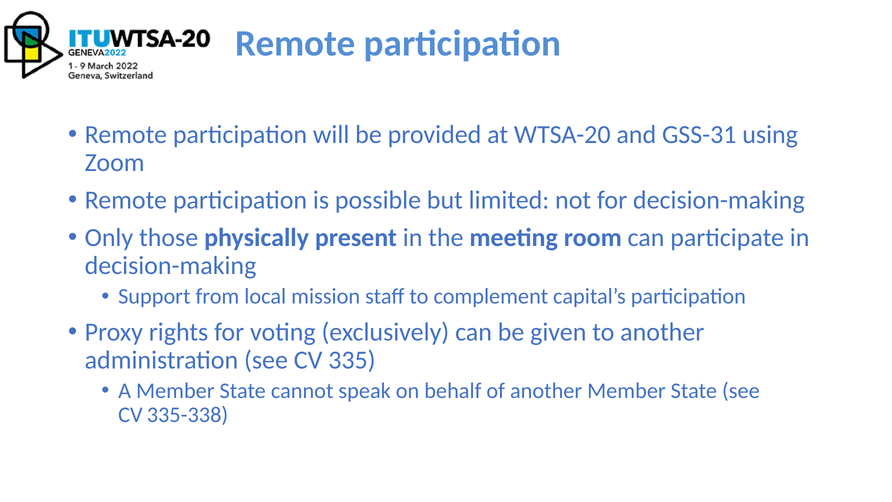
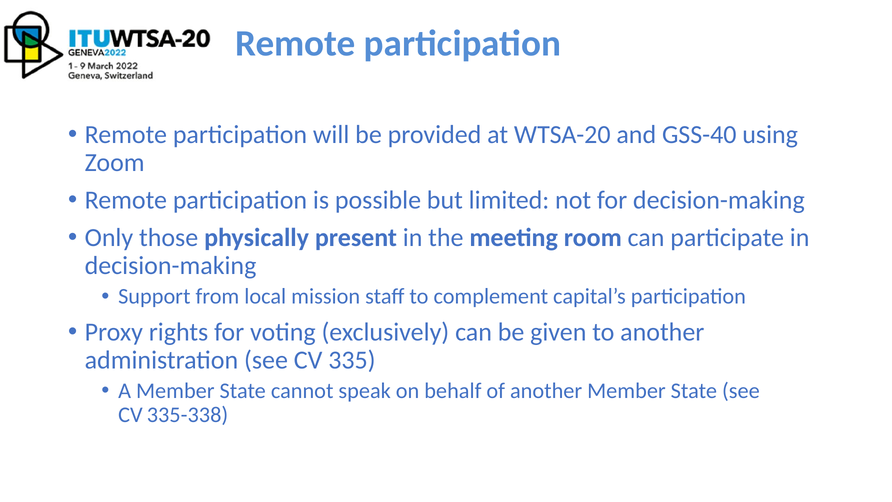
GSS-31: GSS-31 -> GSS-40 (699, 135)
